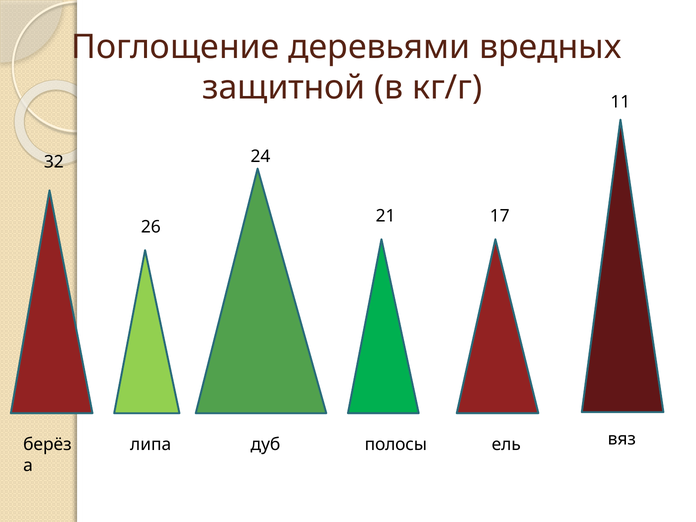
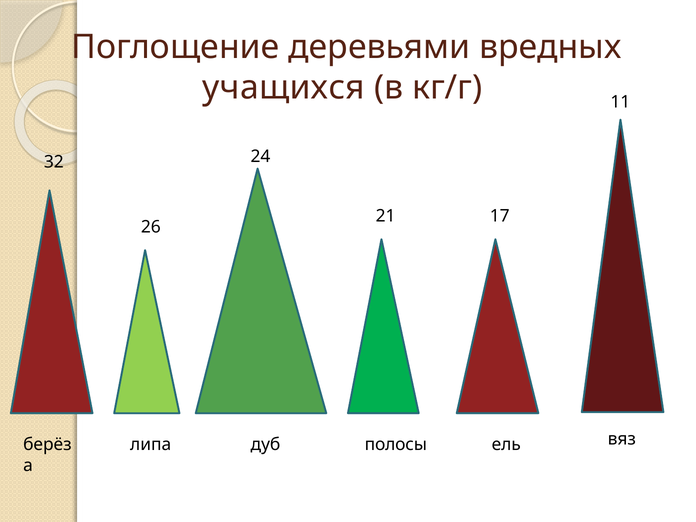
защитной: защитной -> учащихся (284, 88)
